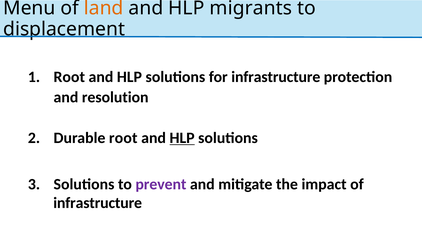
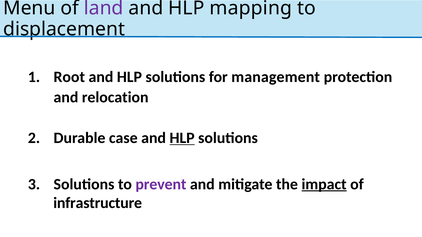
land colour: orange -> purple (104, 8)
migrants: migrants -> mapping (251, 8)
for infrastructure: infrastructure -> management (276, 77)
resolution: resolution -> relocation (115, 97)
Durable root: root -> case (123, 138)
impact underline: none -> present (324, 184)
